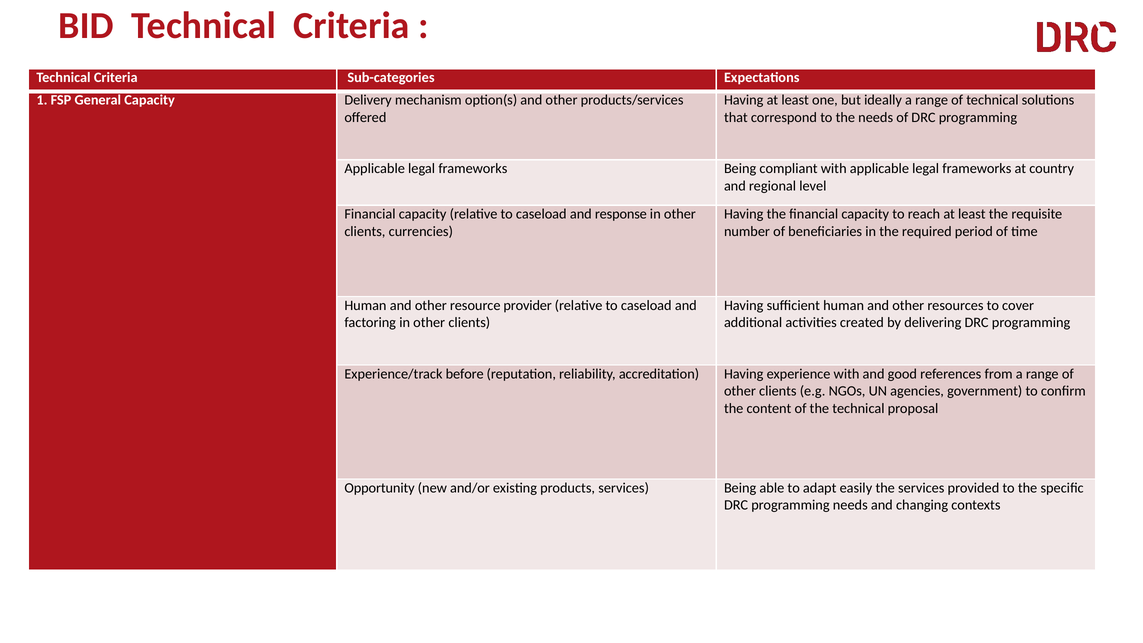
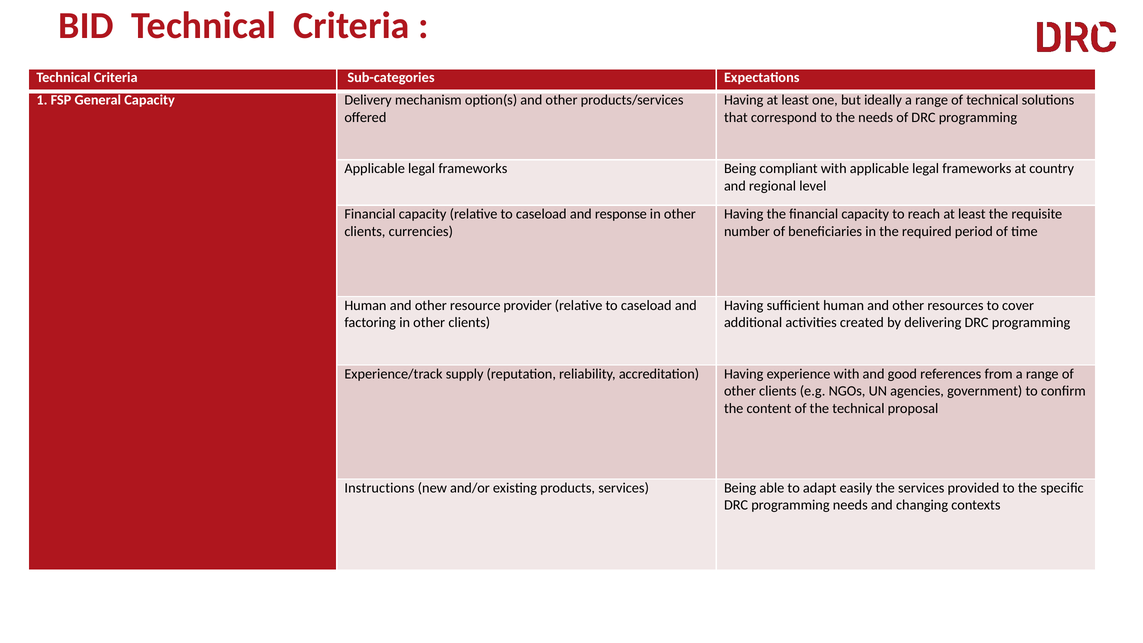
before: before -> supply (465, 374)
Opportunity: Opportunity -> Instructions (379, 488)
